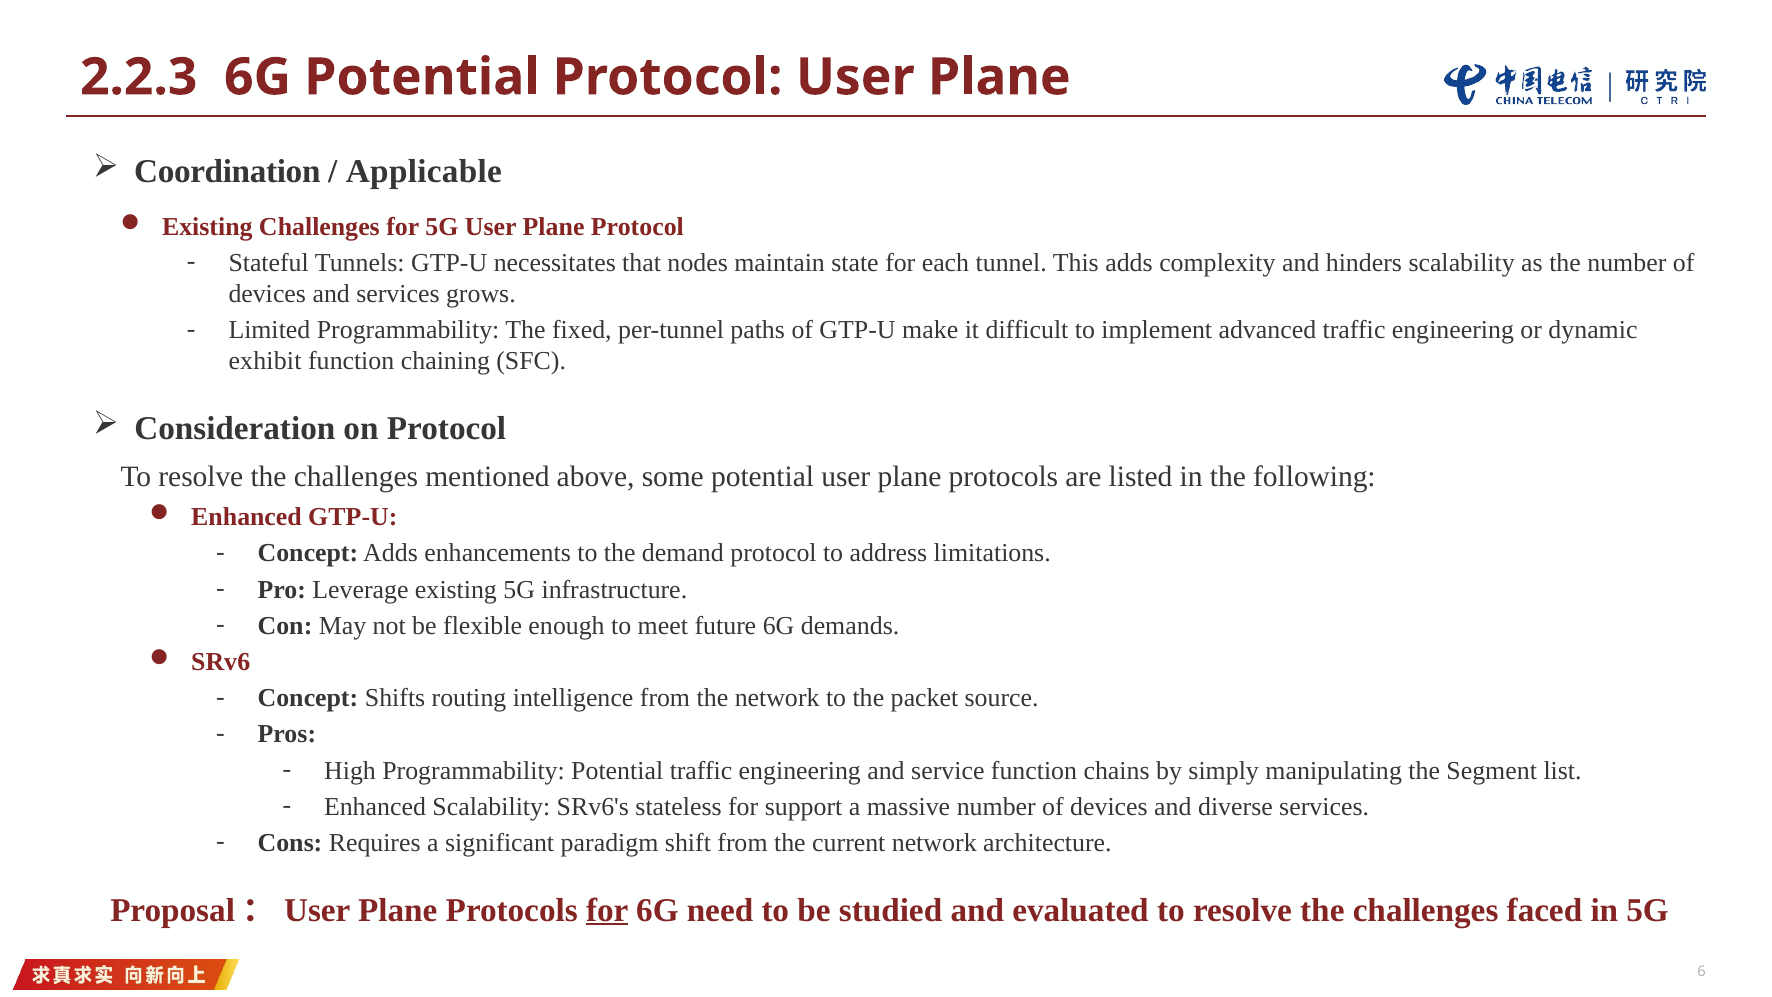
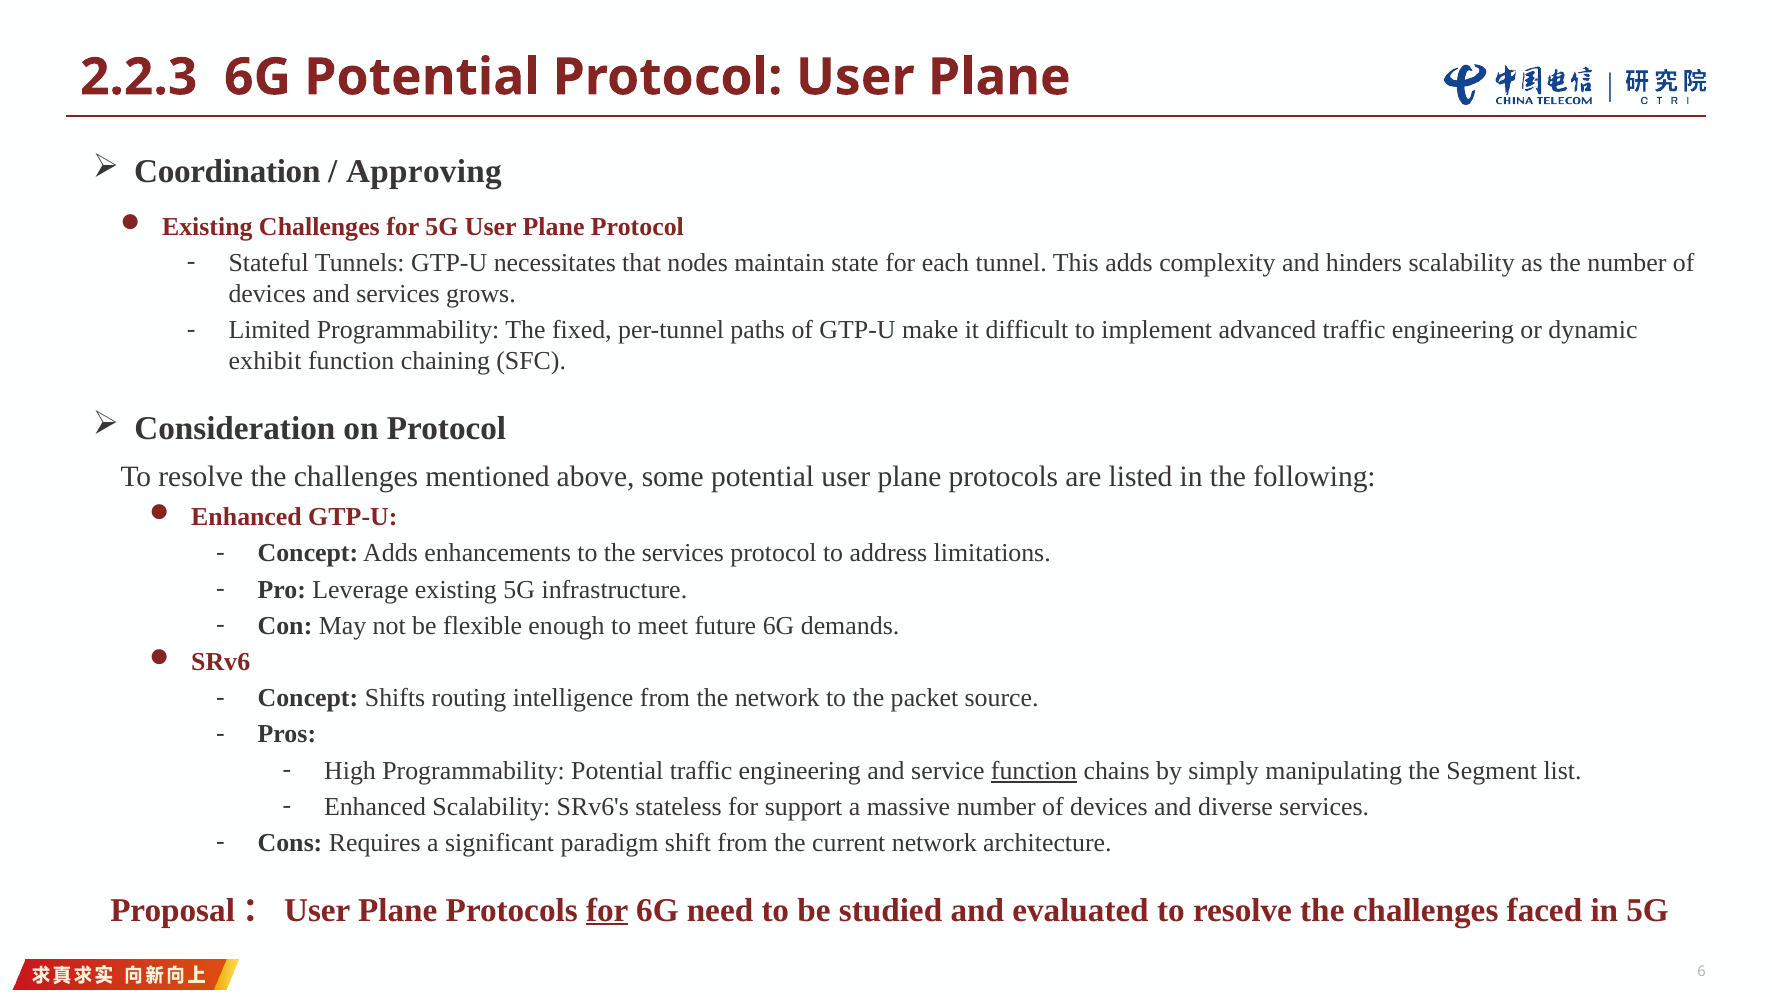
Applicable: Applicable -> Approving (424, 172)
the demand: demand -> services (683, 553)
function underline: none -> present (1034, 770)
